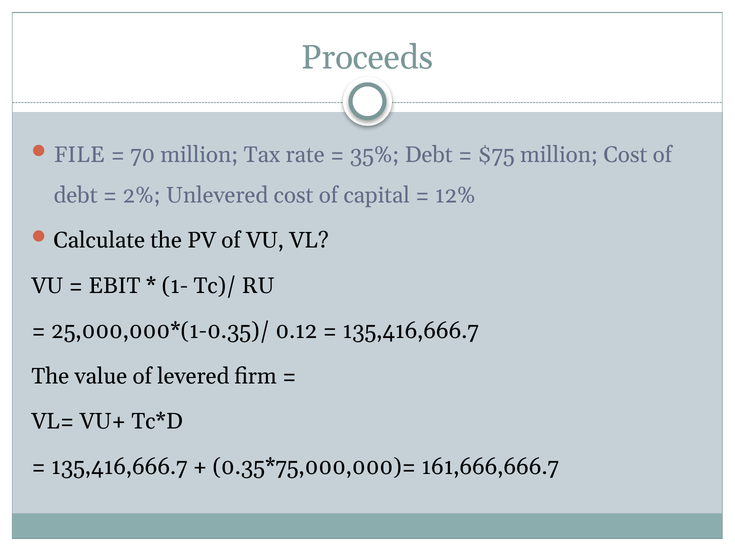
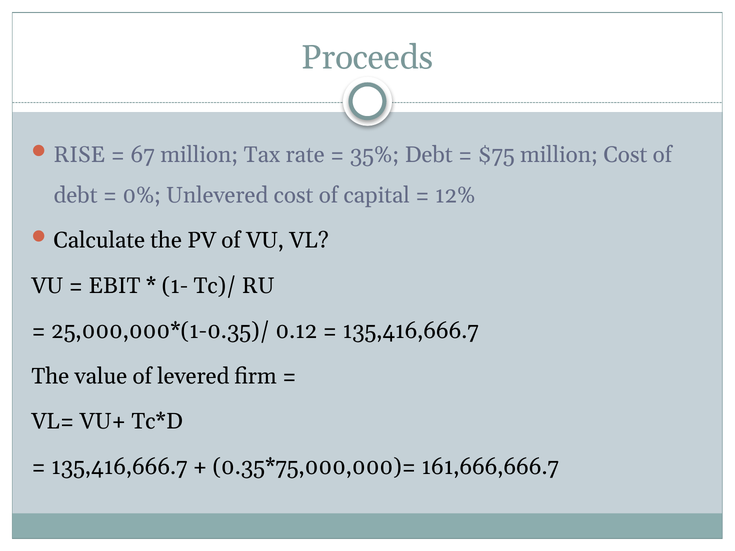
FILE: FILE -> RISE (79, 155)
70: 70 -> 67 (143, 155)
2%: 2% -> 0% (142, 195)
